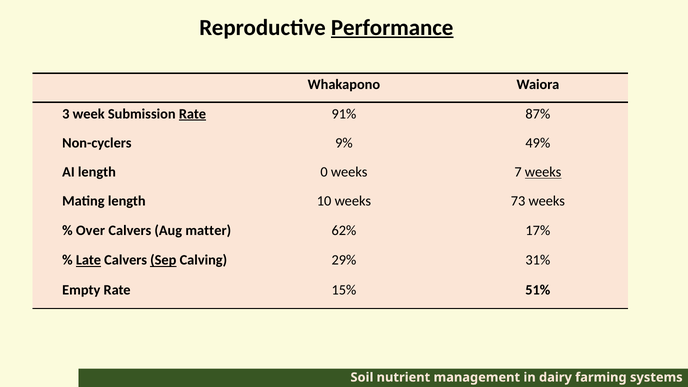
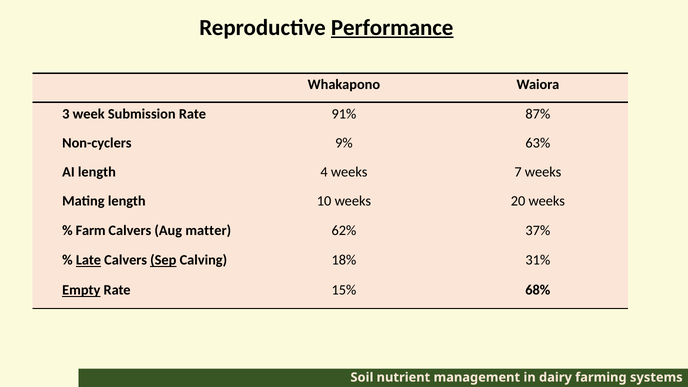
Rate underline: present -> none (192, 114)
49%: 49% -> 63% (538, 143)
0: 0 -> 4 (324, 172)
weeks underline: present -> none (543, 172)
73: 73 -> 20 (518, 201)
Over: Over -> Farm (91, 230)
17%: 17% -> 37% (538, 230)
29%: 29% -> 18% (344, 260)
Empty underline: none -> present (81, 290)
51%: 51% -> 68% (538, 290)
